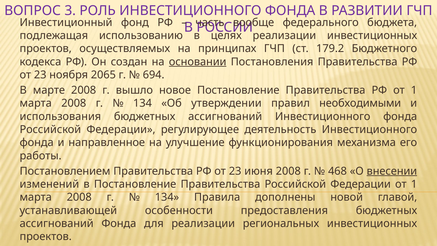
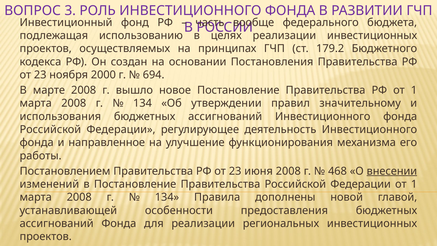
основании underline: present -> none (198, 62)
2065: 2065 -> 2000 (103, 75)
необходимыми: необходимыми -> значительному (360, 103)
